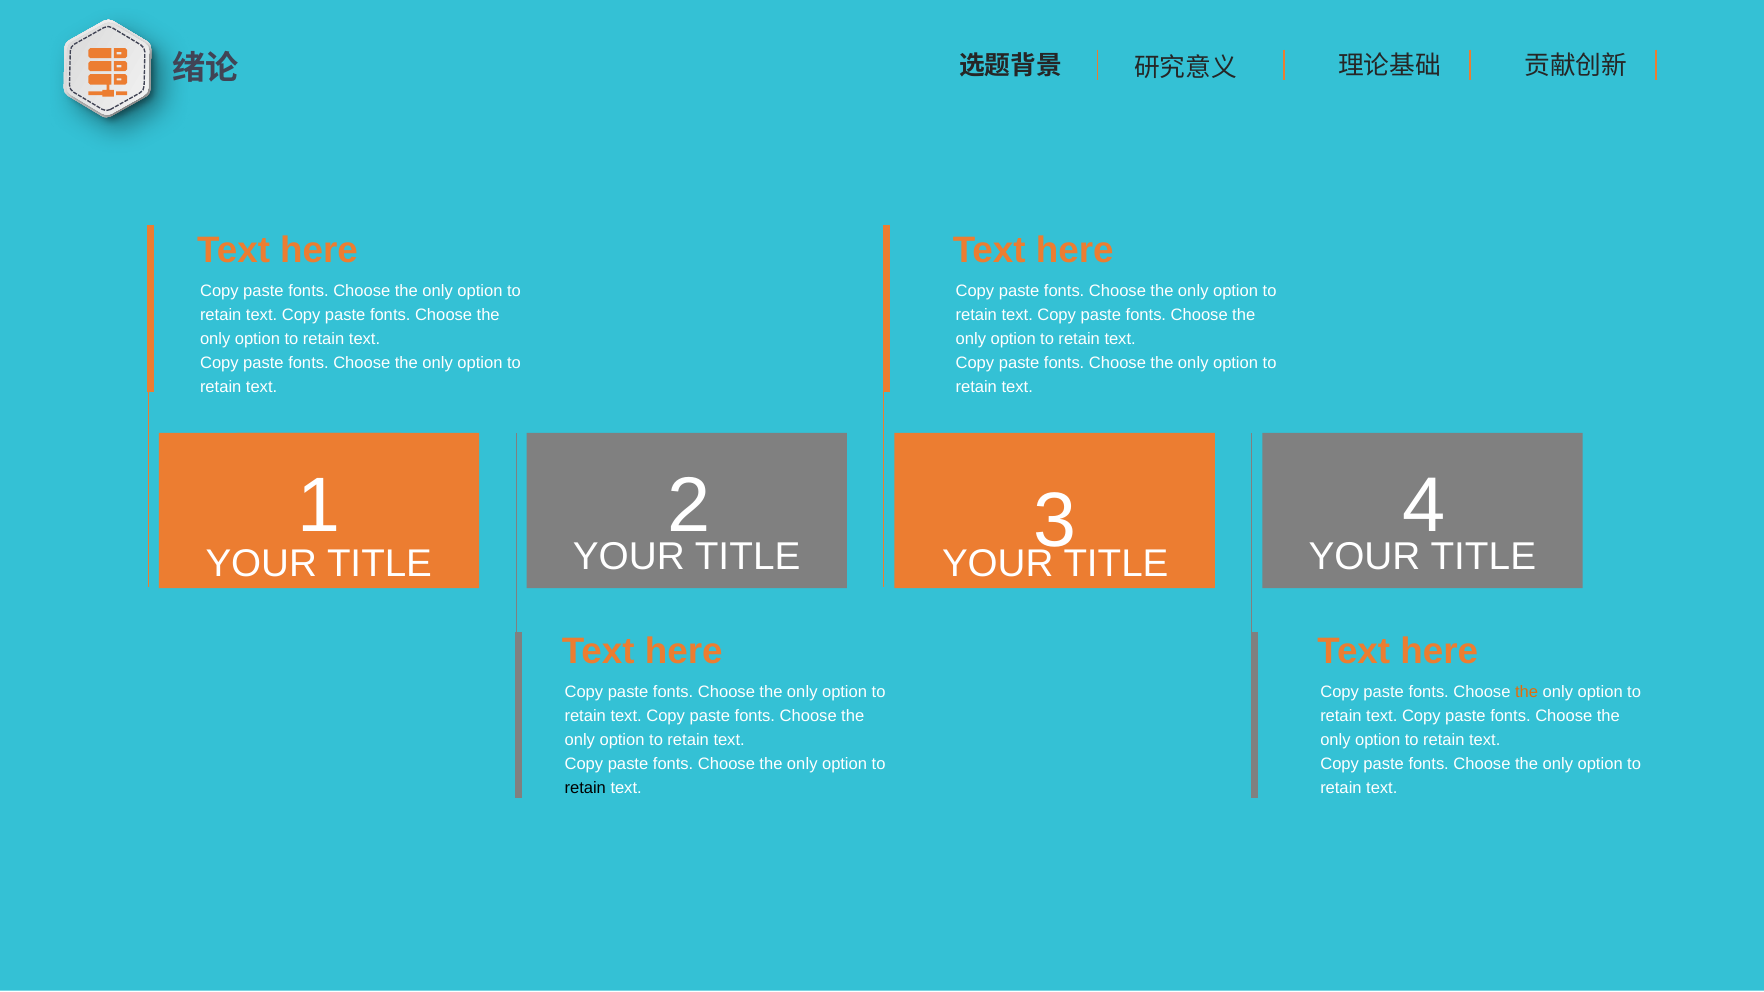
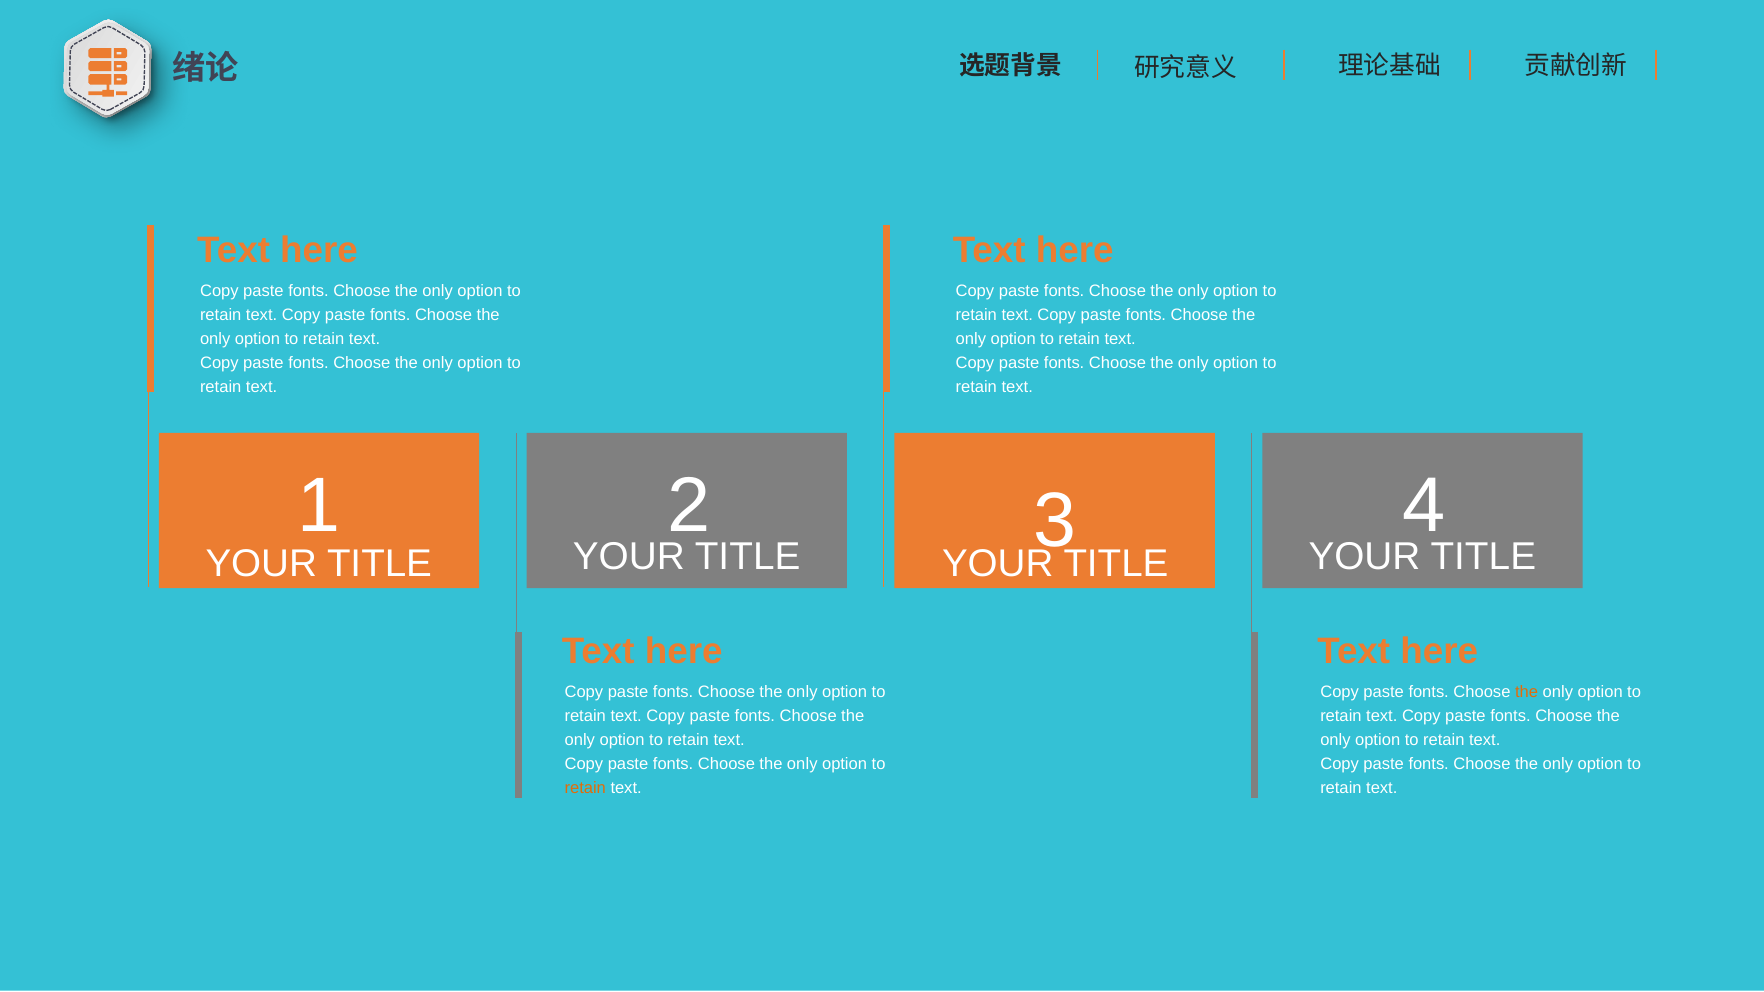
retain colour: black -> orange (585, 788)
